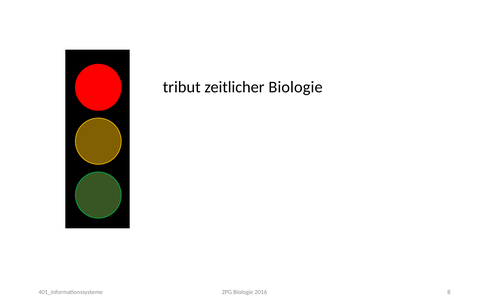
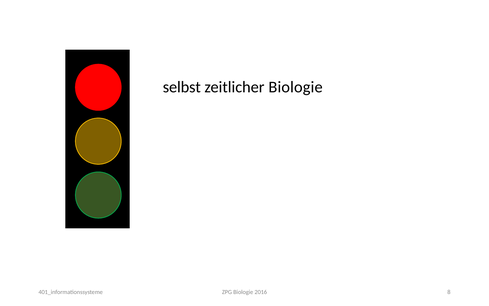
tribut: tribut -> selbst (182, 87)
